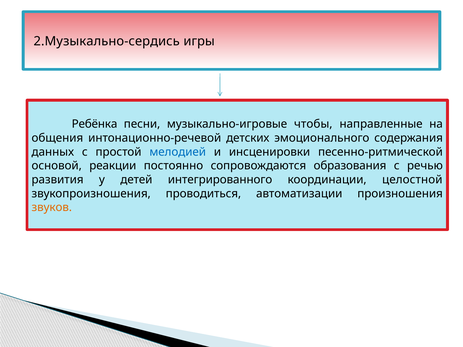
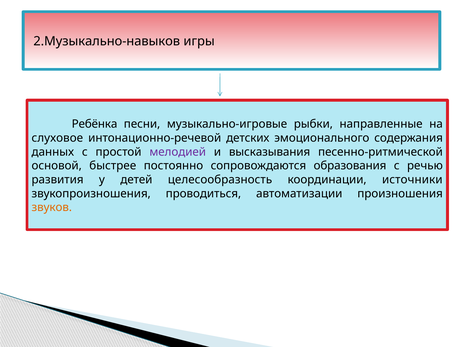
2.Музыкально-сердись: 2.Музыкально-сердись -> 2.Музыкально-навыков (107, 41)
чтобы: чтобы -> рыбки (313, 124)
общения: общения -> слуховое (57, 138)
мелодией colour: blue -> purple (178, 152)
инсценировки: инсценировки -> высказывания (270, 152)
реакции: реакции -> быстрее (113, 166)
интегрированного: интегрированного -> целесообразность (220, 180)
целостной: целостной -> источники (412, 180)
